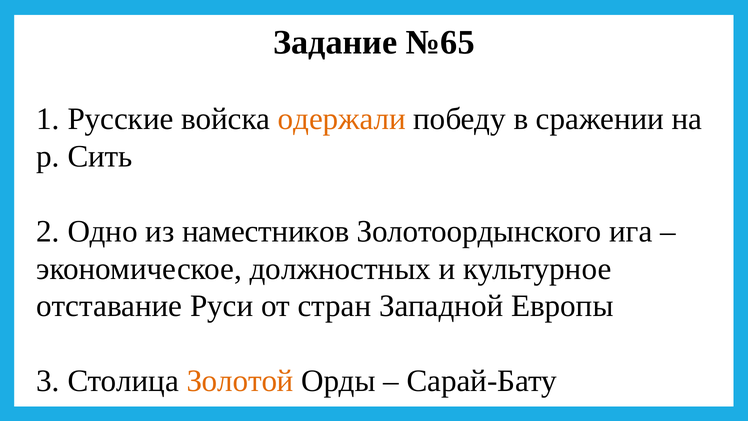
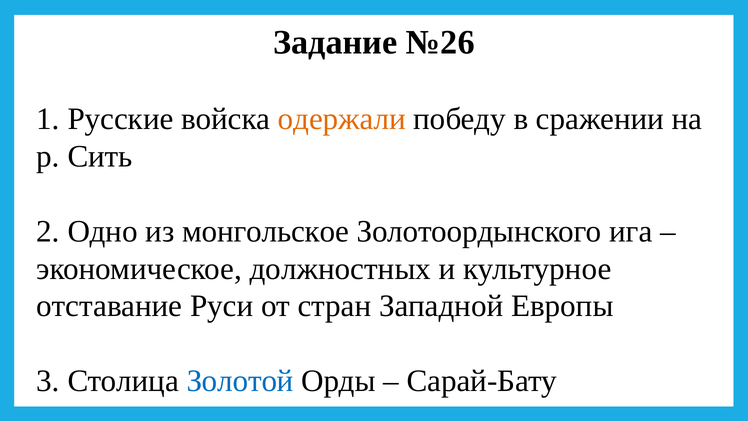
№65: №65 -> №26 (440, 43)
наместников: наместников -> монгольское (266, 231)
Золотой colour: orange -> blue (240, 381)
